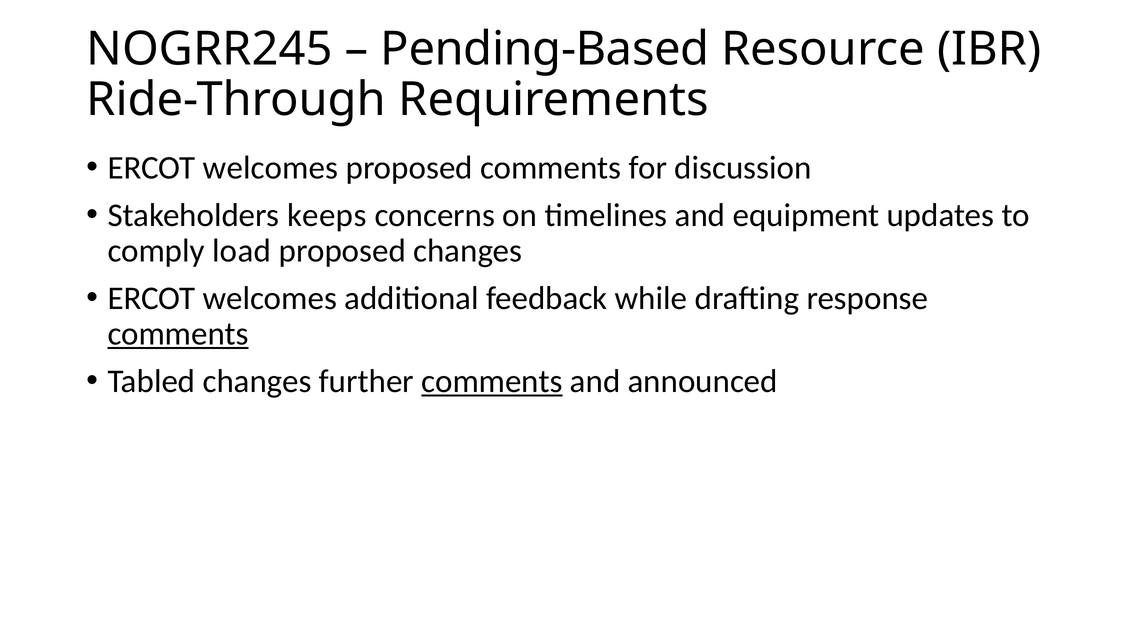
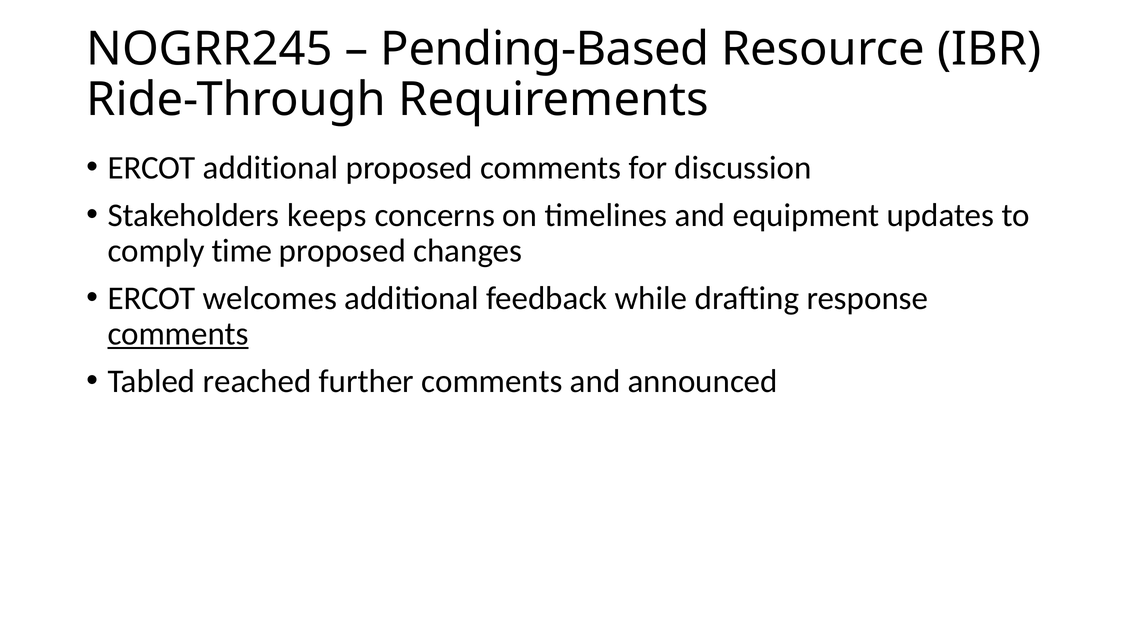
welcomes: welcomes -> additional (271, 168)
load: load -> time (242, 251)
Tabled changes: changes -> reached (257, 381)
comments underline: present -> none (492, 381)
